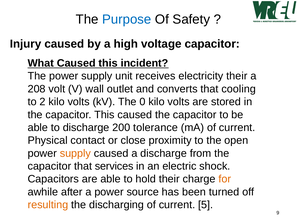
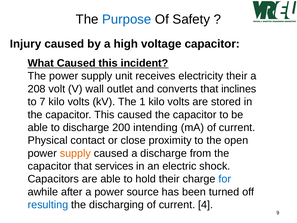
cooling: cooling -> inclines (239, 89)
2: 2 -> 7 (43, 102)
0: 0 -> 1 (143, 102)
tolerance: tolerance -> intending (155, 127)
for colour: orange -> blue (225, 179)
resulting colour: orange -> blue (48, 205)
5: 5 -> 4 (206, 205)
